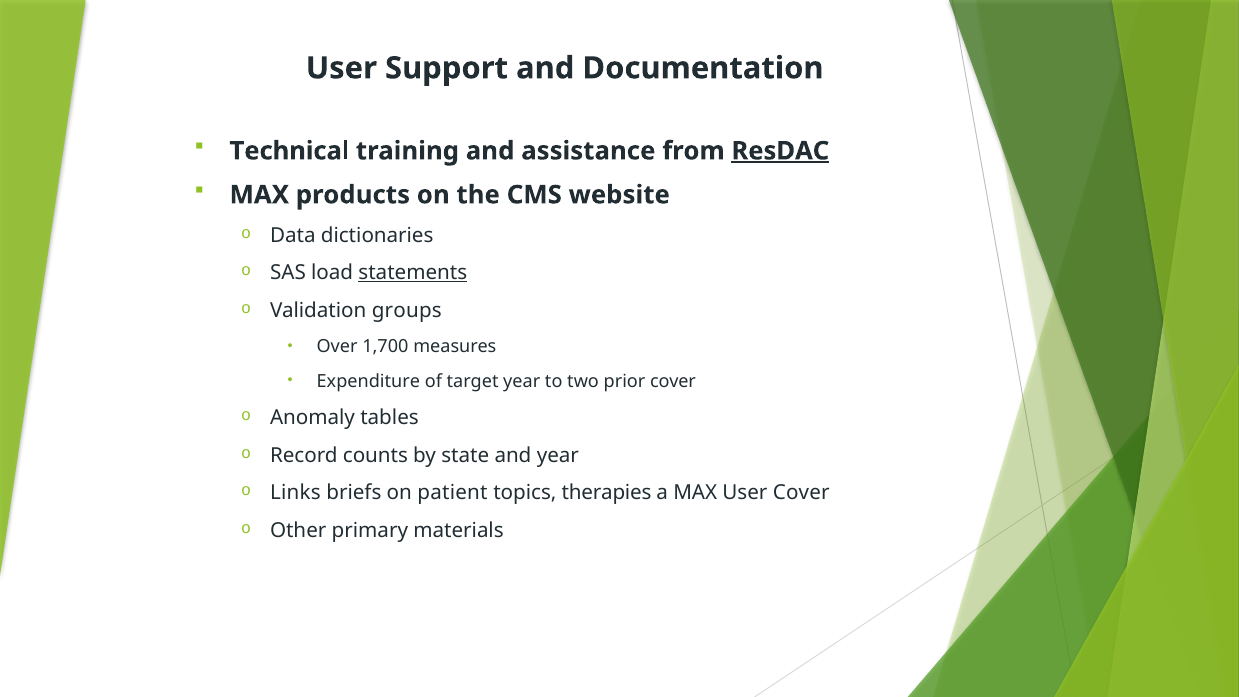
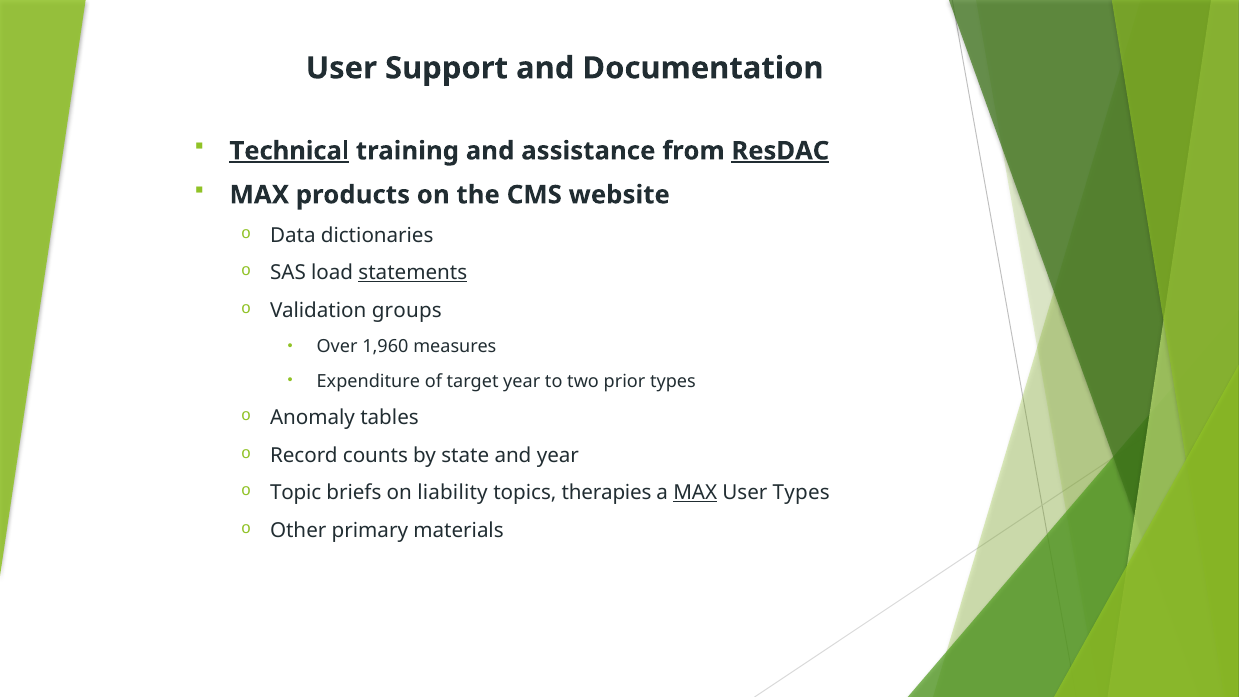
Technical underline: none -> present (289, 151)
1,700: 1,700 -> 1,960 (385, 347)
prior cover: cover -> types (673, 381)
Links: Links -> Topic (296, 493)
patient: patient -> liability (453, 493)
MAX underline: none -> present (695, 493)
User Cover: Cover -> Types (801, 493)
